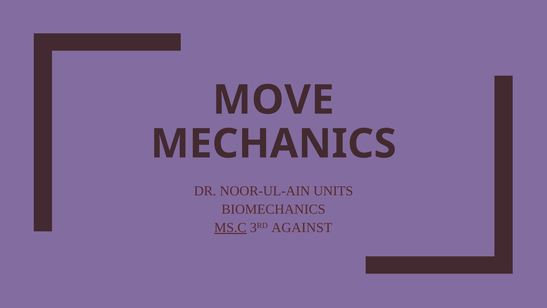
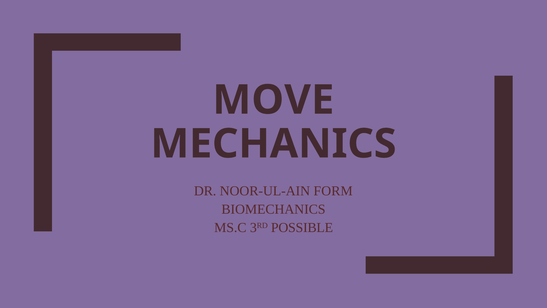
UNITS: UNITS -> FORM (333, 191)
MS.C underline: present -> none (230, 227)
AGAINST: AGAINST -> POSSIBLE (302, 227)
